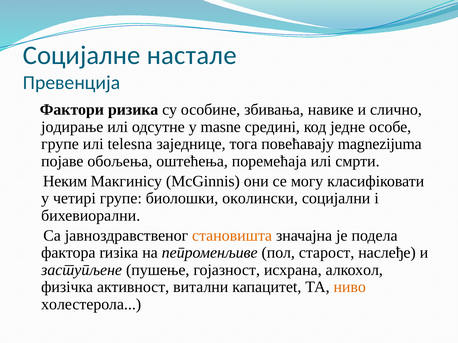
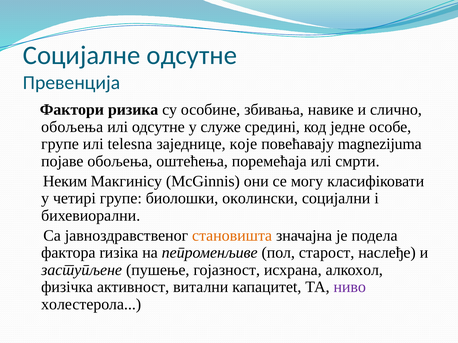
Социјалне настале: настале -> одсутне (192, 55)
јодирање: јодирање -> обољења (72, 127)
masne: masne -> служе (221, 127)
тога: тога -> које (243, 144)
ниво colour: orange -> purple (350, 287)
